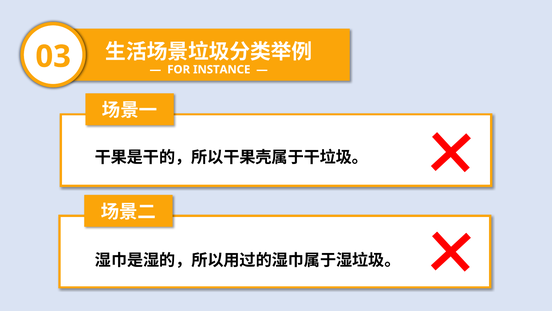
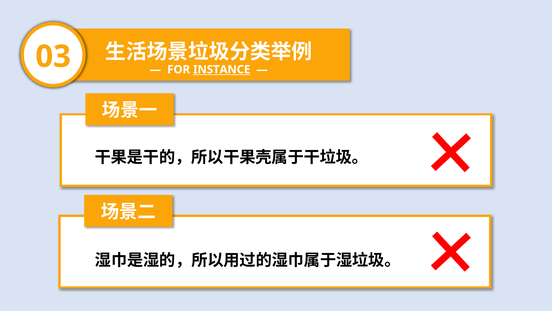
INSTANCE underline: none -> present (222, 69)
